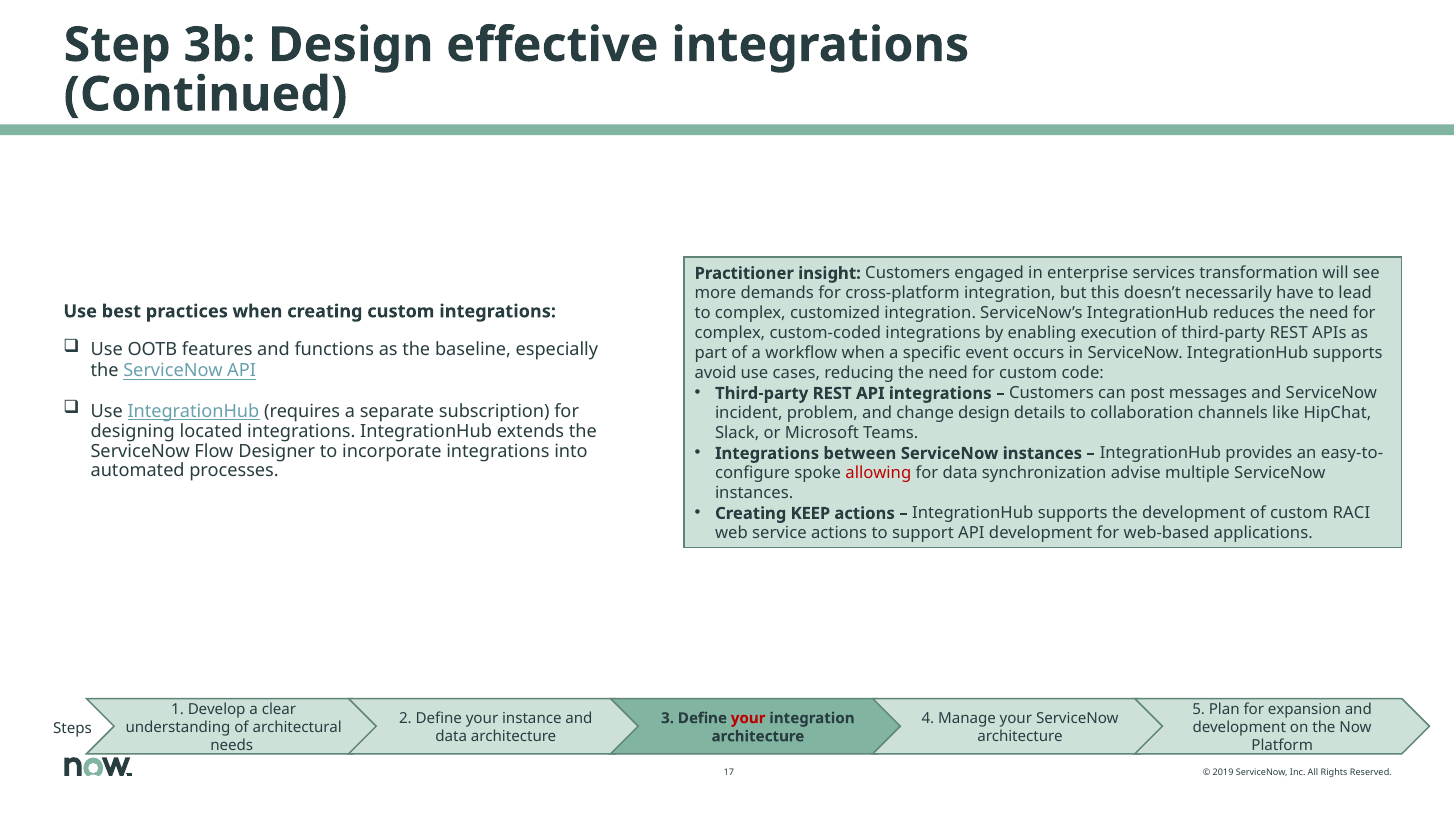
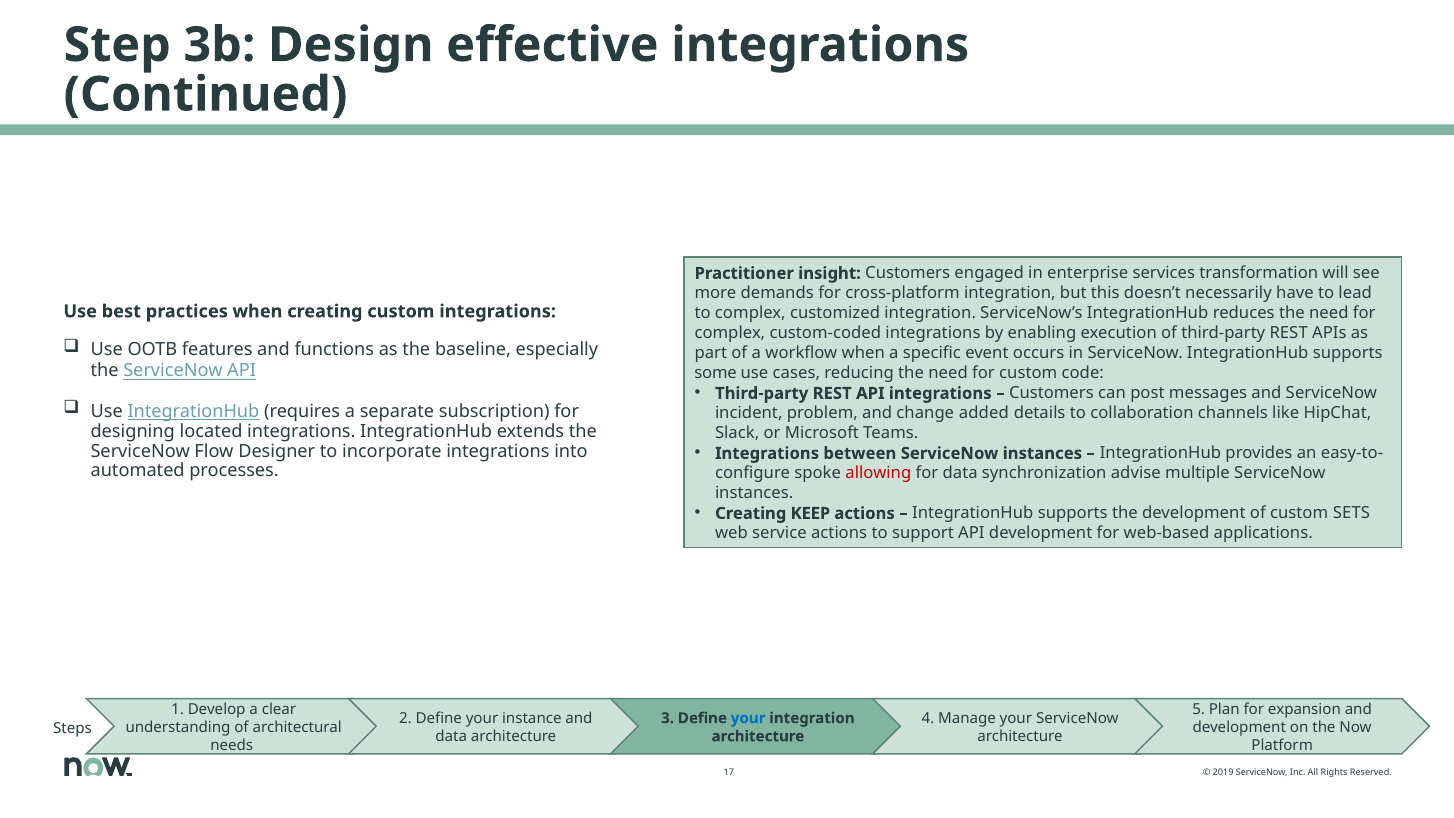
avoid: avoid -> some (716, 373)
change design: design -> added (984, 413)
RACI: RACI -> SETS (1351, 513)
your colour: red -> blue (748, 718)
